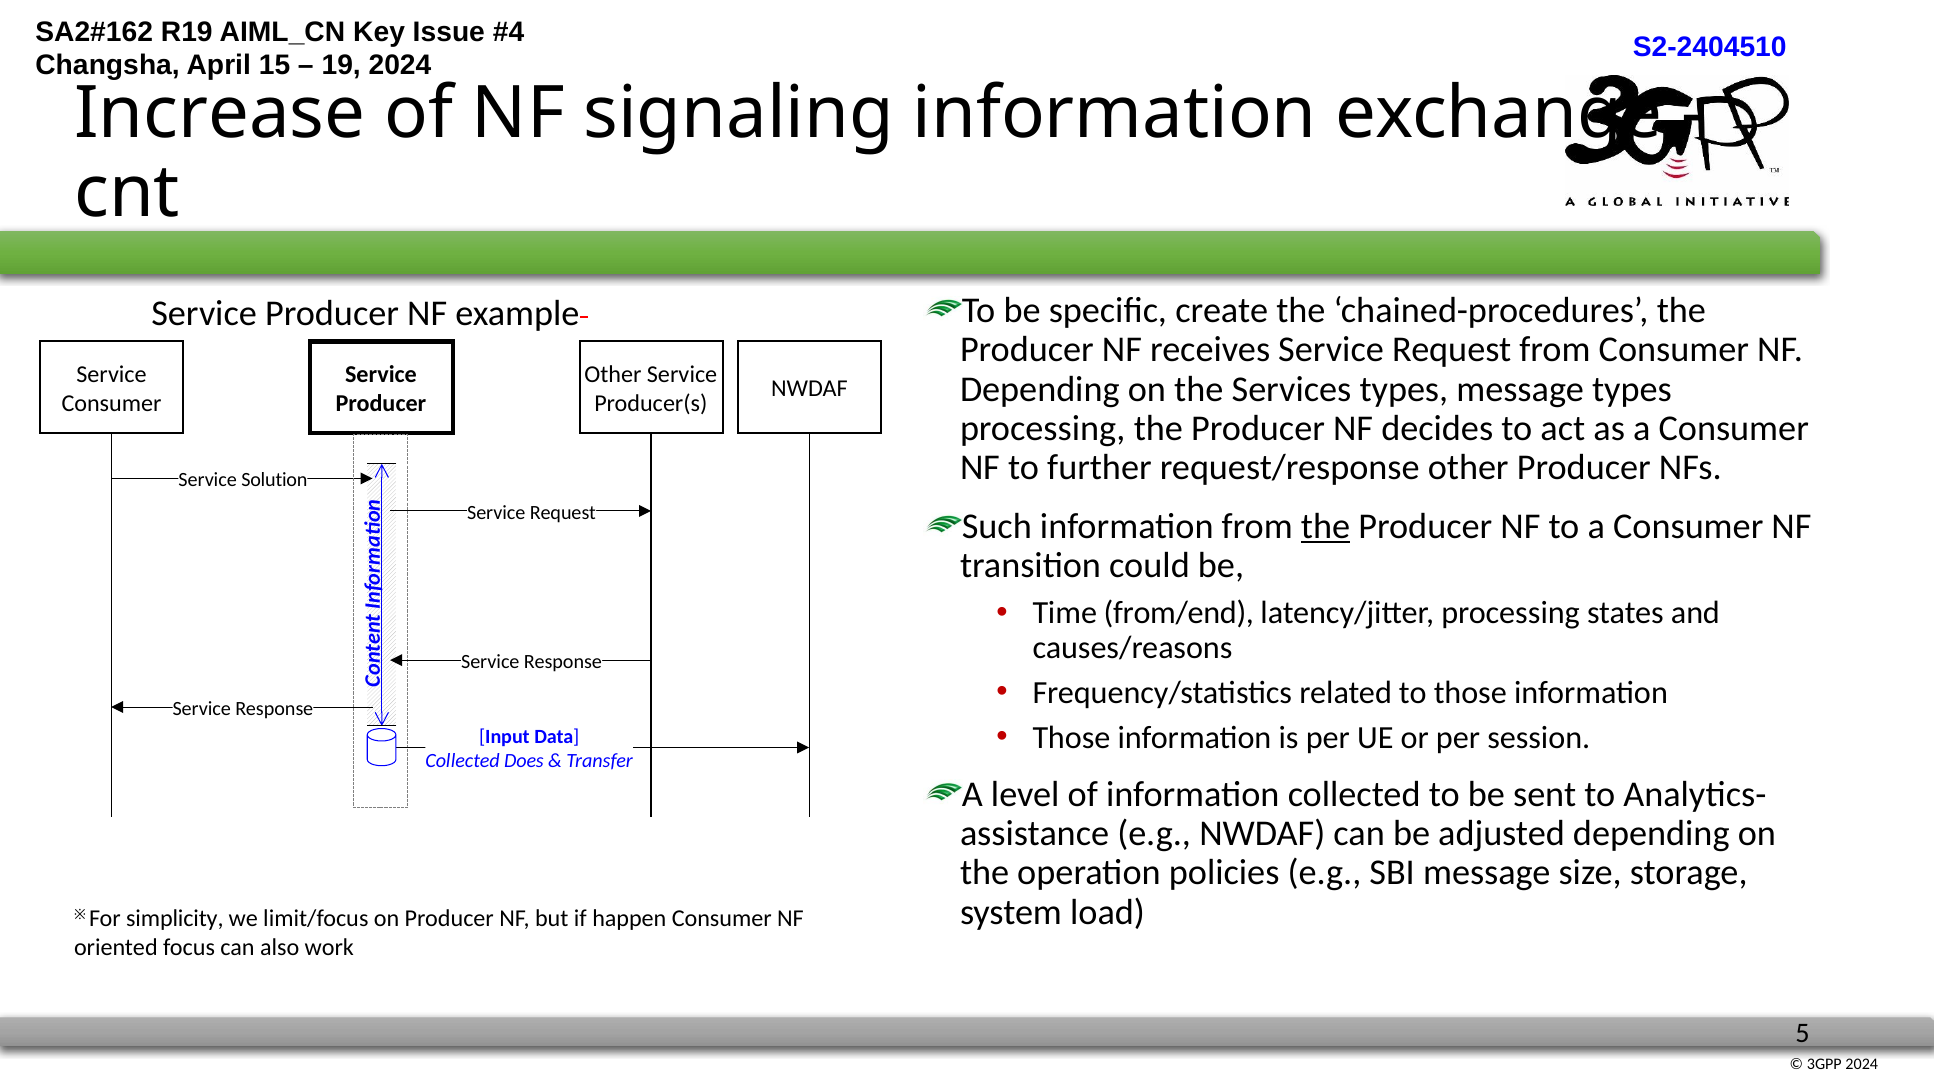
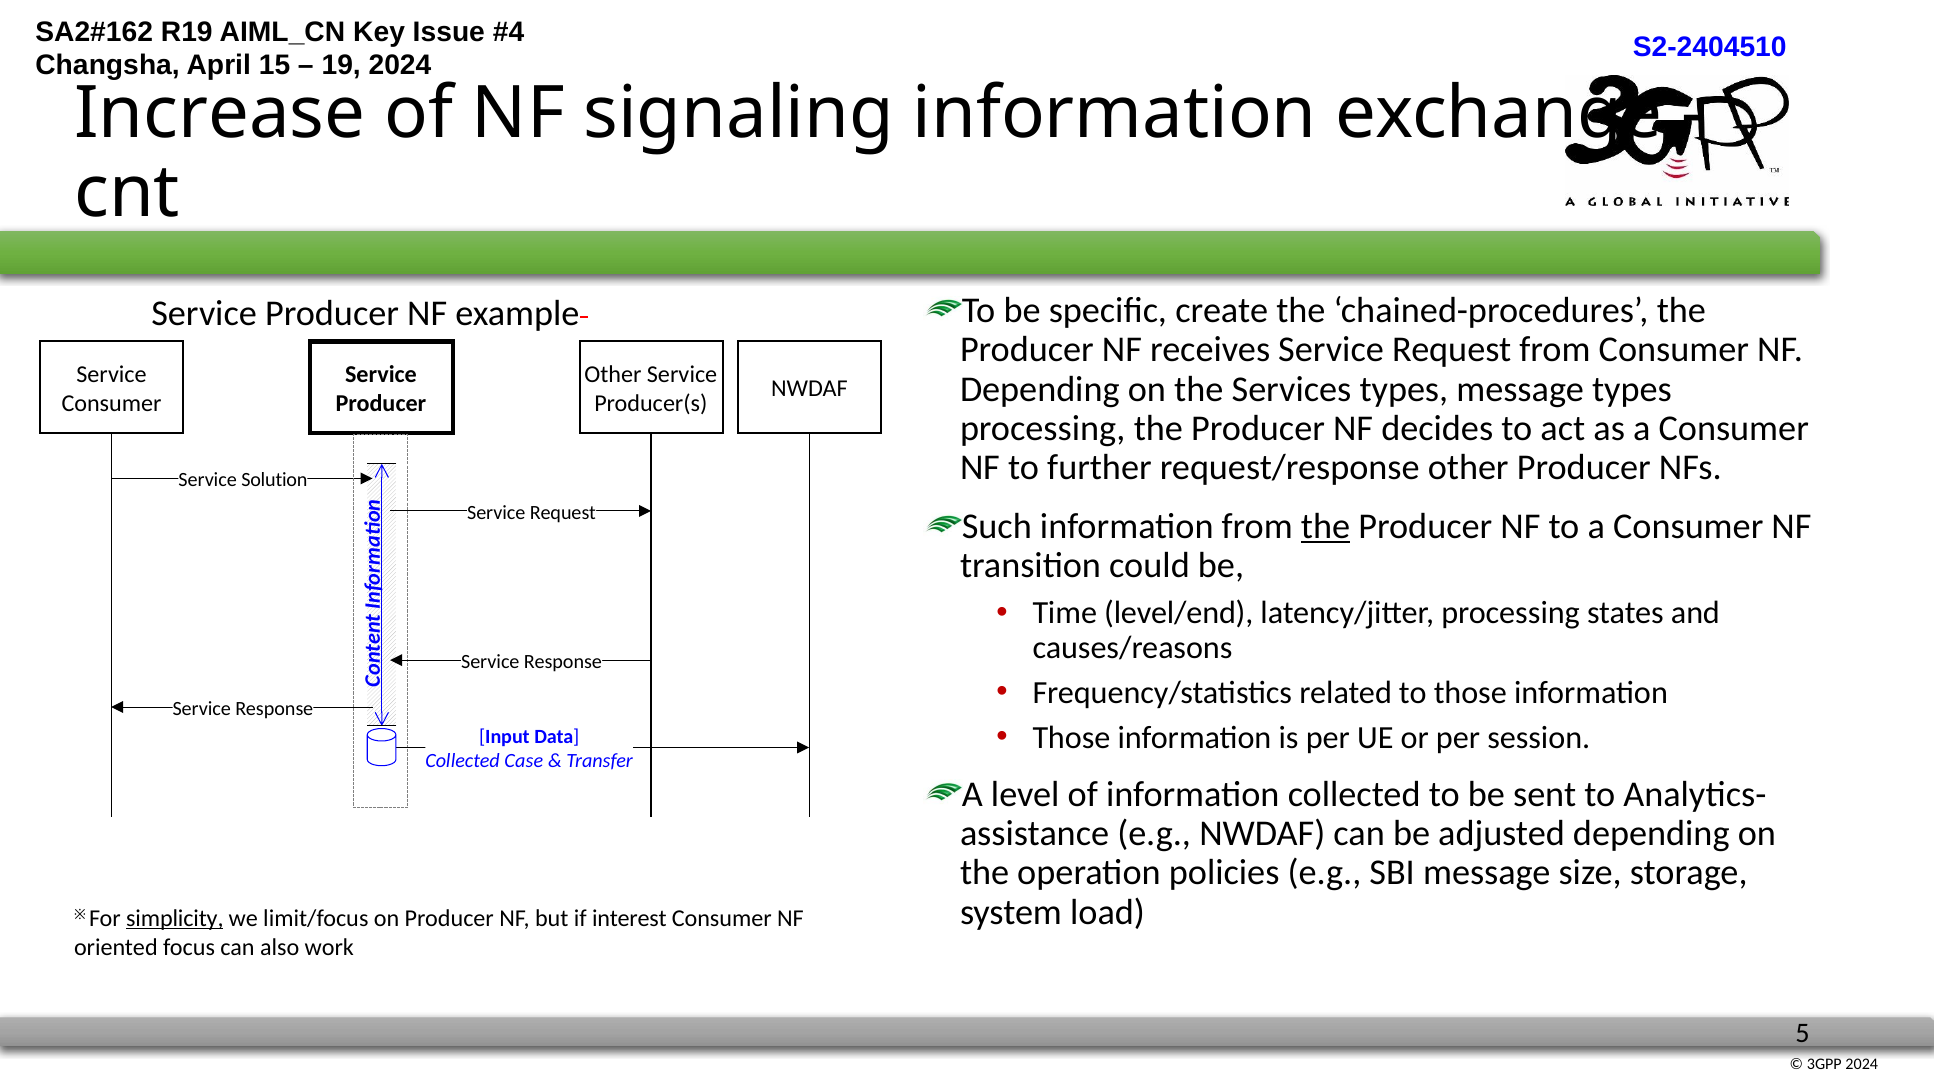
from/end: from/end -> level/end (1179, 613)
Does: Does -> Case (524, 761)
simplicity underline: none -> present (175, 918)
happen: happen -> interest (629, 918)
